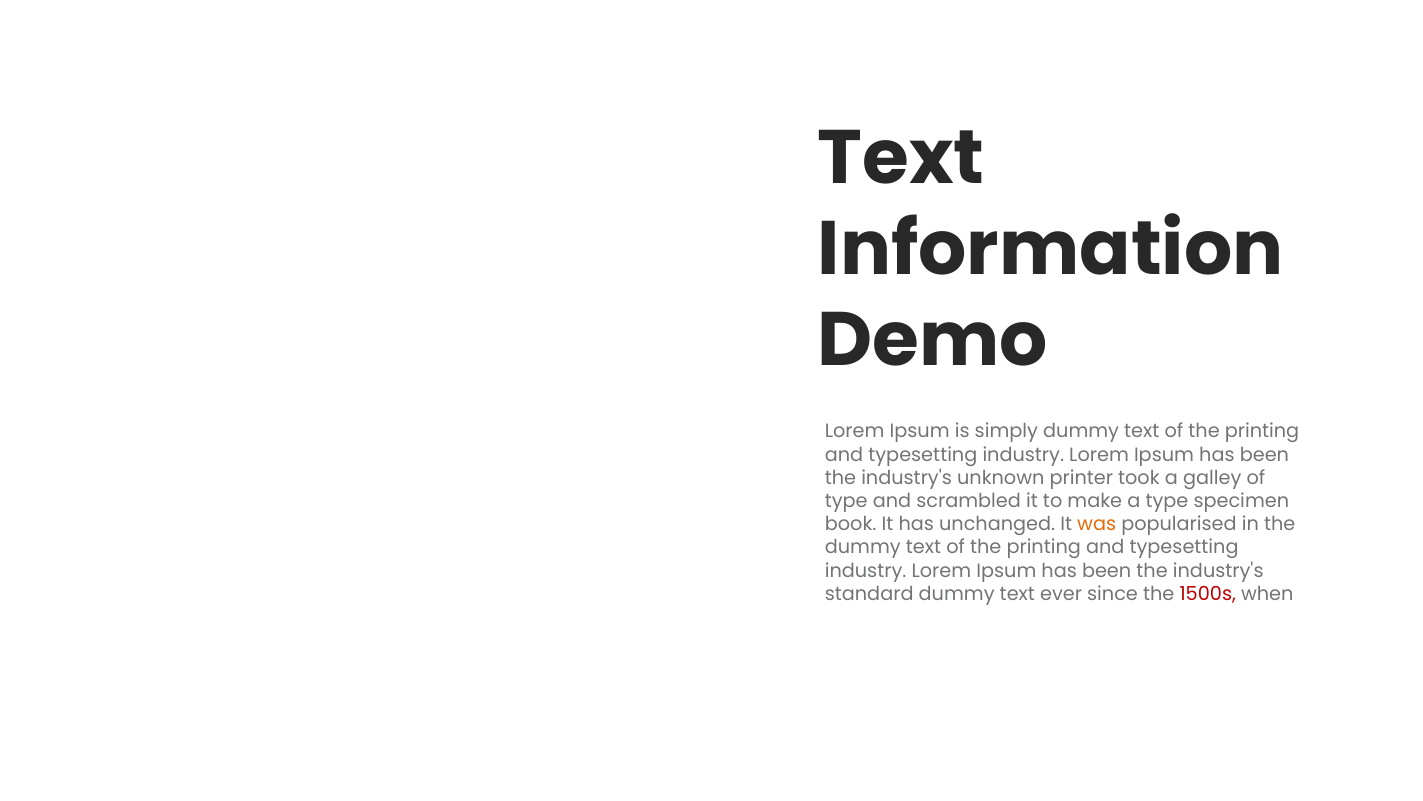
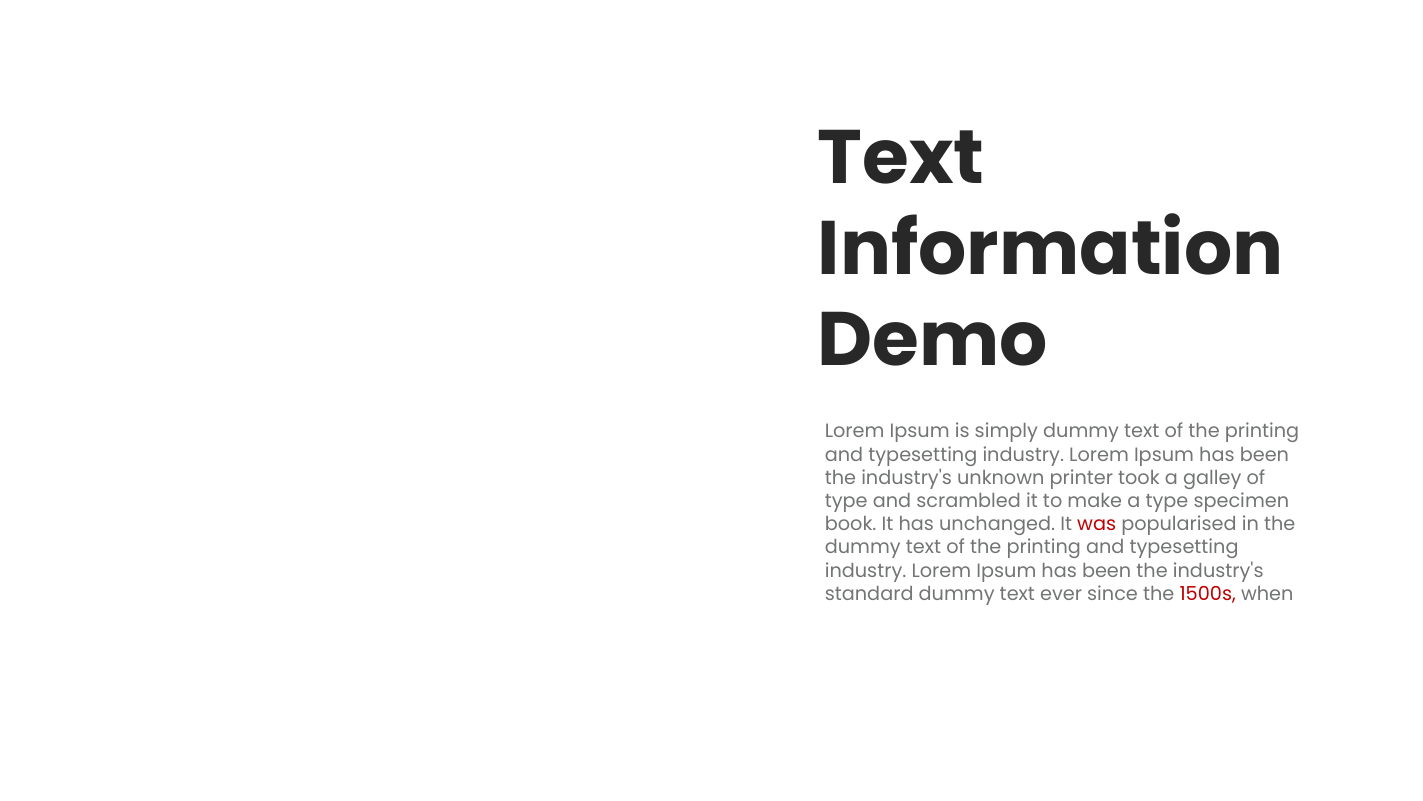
was colour: orange -> red (1097, 524)
